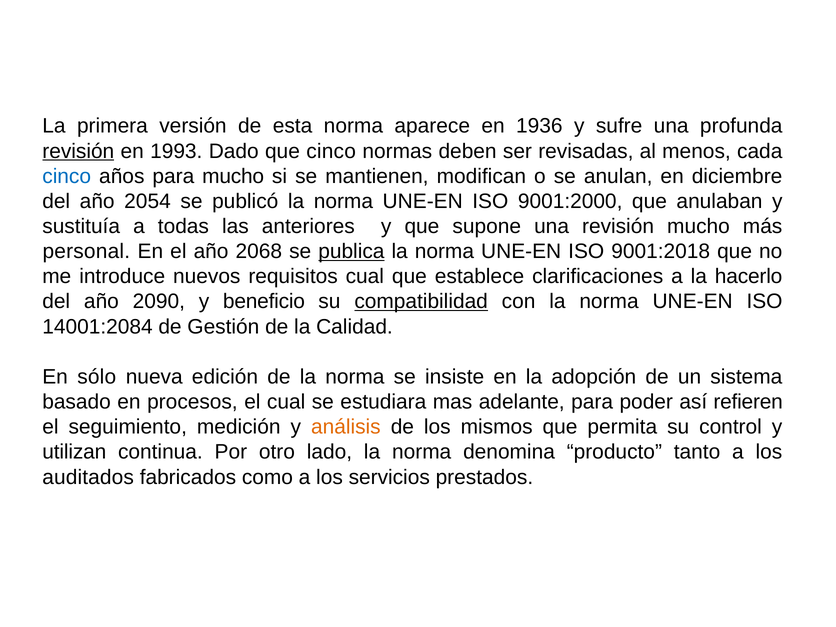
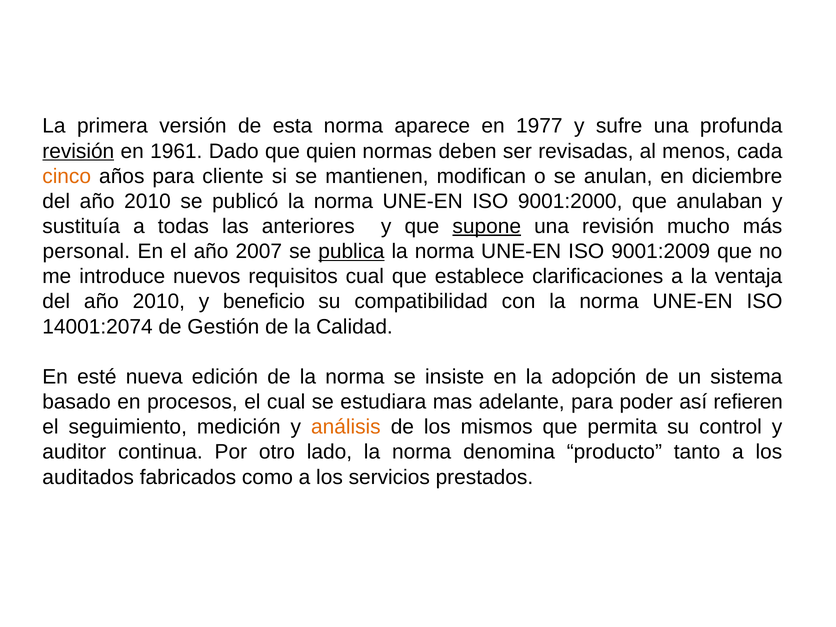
1936: 1936 -> 1977 (539, 126)
1993: 1993 -> 1961 (176, 151)
que cinco: cinco -> quien (331, 151)
cinco colour: blue -> orange (67, 176)
para mucho: mucho -> cliente (233, 176)
2054: 2054 -> 2010 (147, 201)
supone underline: none -> present (487, 226)
2068: 2068 -> 2007 (259, 251)
9001:2018: 9001:2018 -> 9001:2009 (661, 251)
hacerlo: hacerlo -> ventaja (749, 277)
2090: 2090 -> 2010 (159, 302)
compatibilidad underline: present -> none (421, 302)
14001:2084: 14001:2084 -> 14001:2074 (97, 327)
sólo: sólo -> esté (97, 377)
utilizan: utilizan -> auditor (74, 452)
